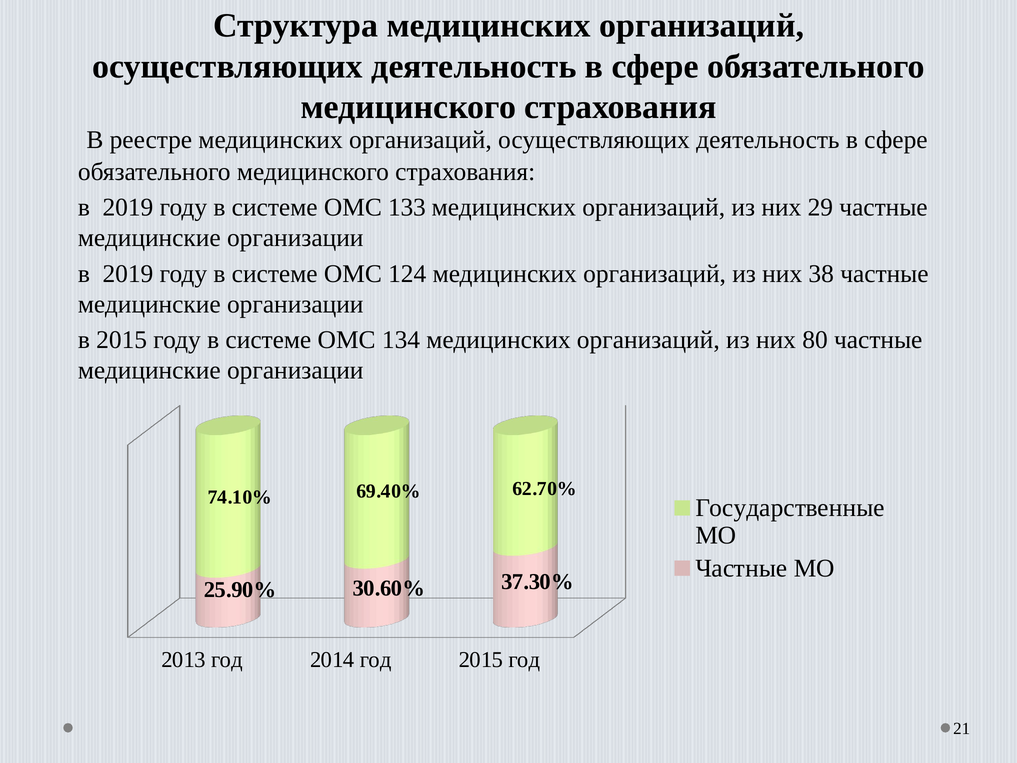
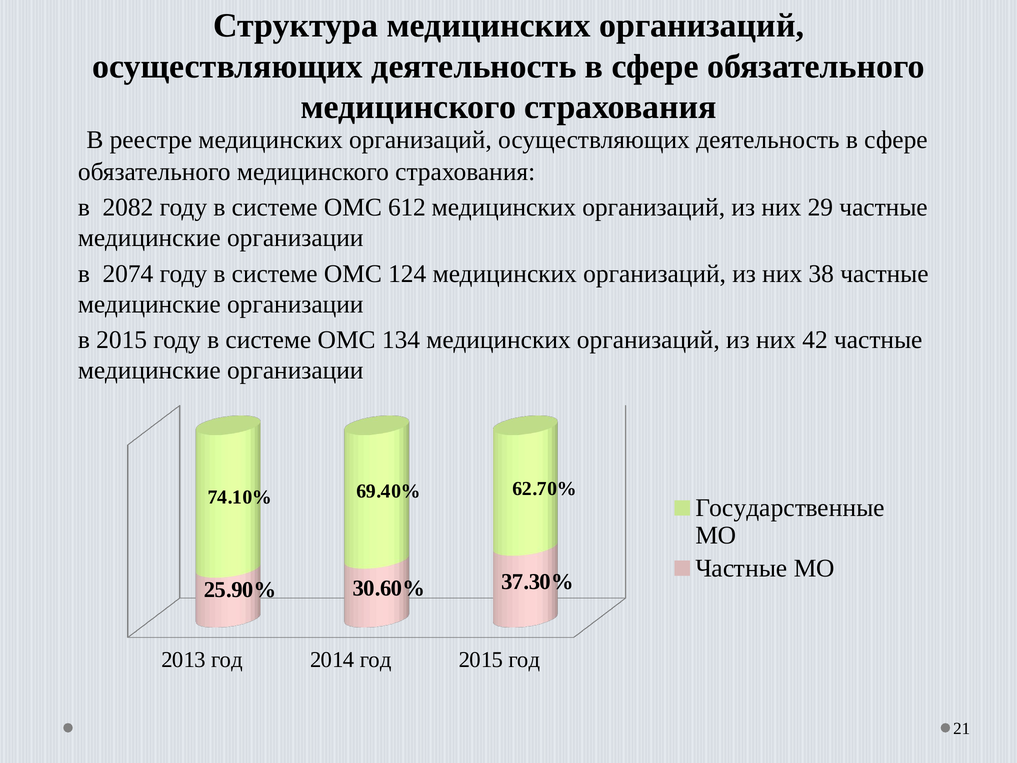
2019: 2019 -> 2082 (128, 207)
133: 133 -> 612 (407, 207)
2019: 2019 -> 2074 (128, 274)
80: 80 -> 42 (815, 340)
